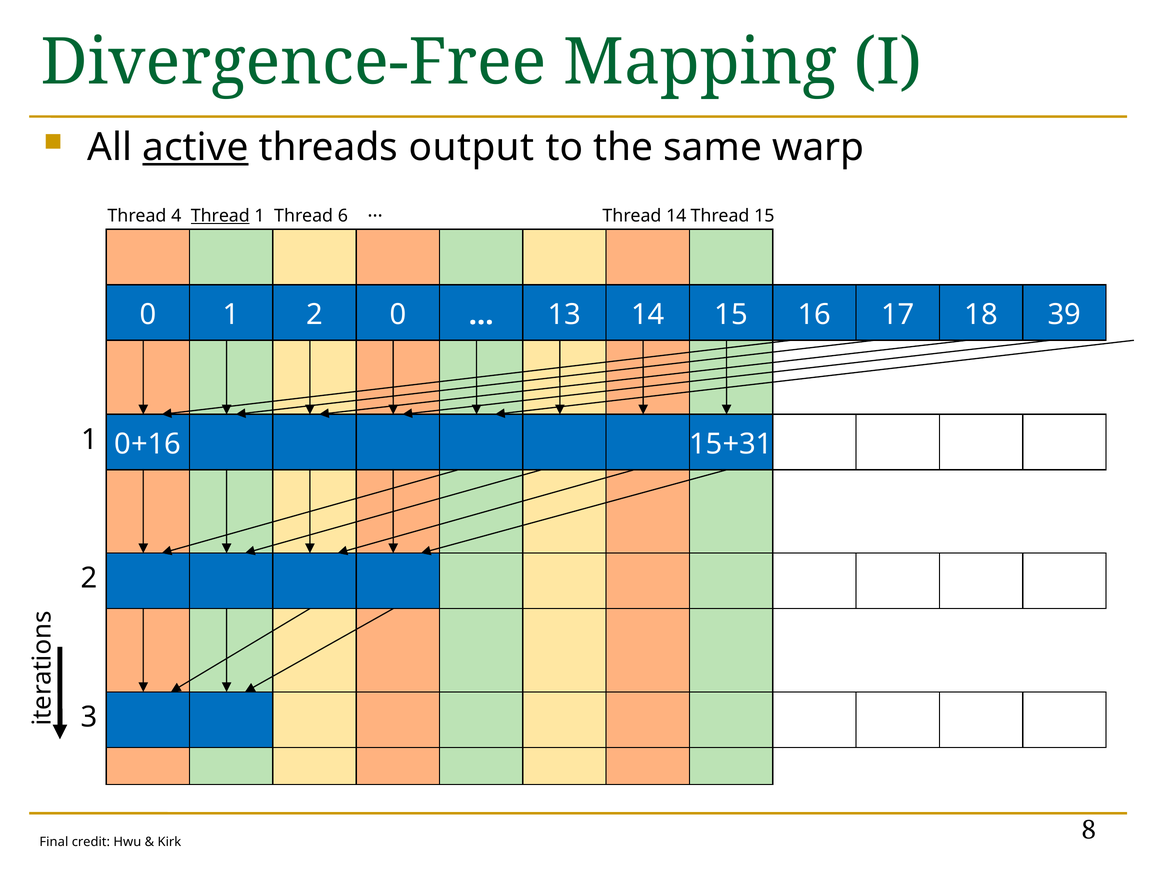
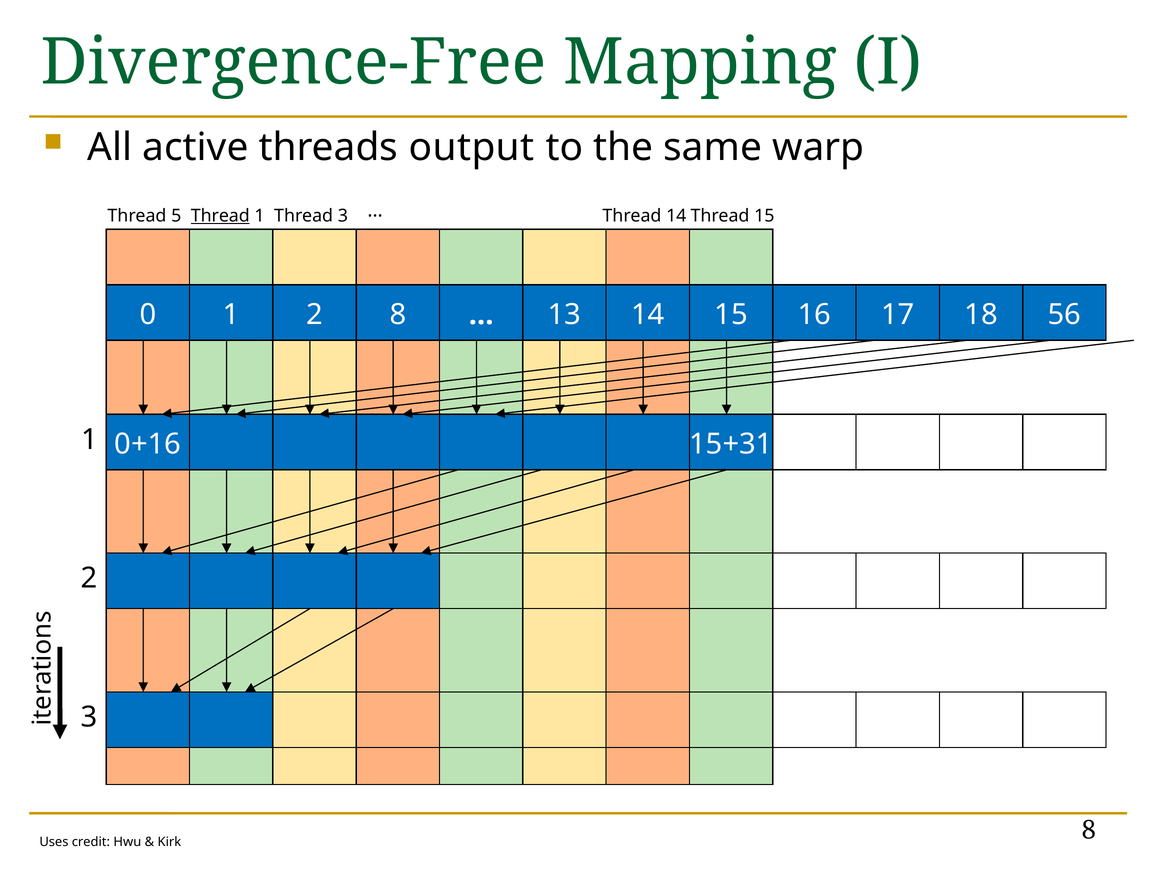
active underline: present -> none (195, 148)
4: 4 -> 5 (176, 216)
Thread 6: 6 -> 3 (343, 216)
2 0: 0 -> 8 (398, 315)
39: 39 -> 56 (1064, 315)
Final: Final -> Uses (54, 843)
